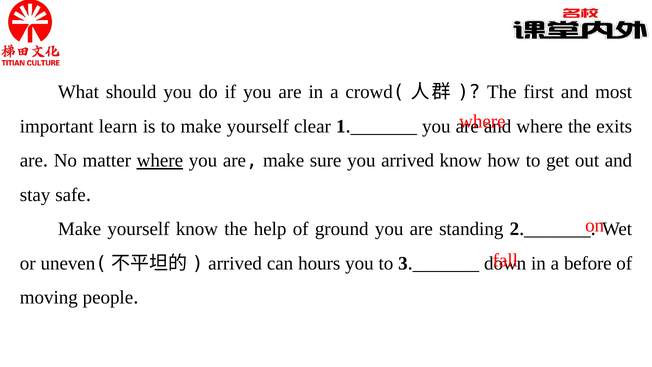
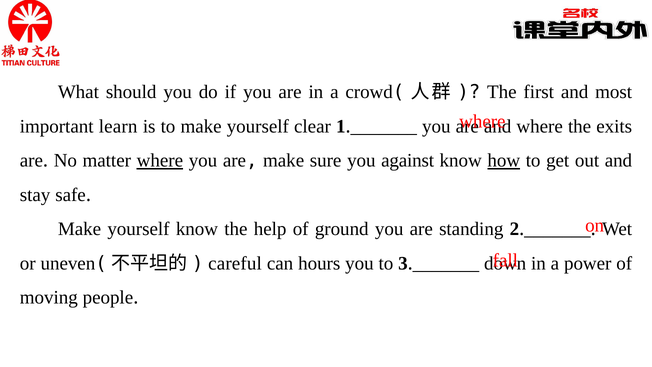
you arrived: arrived -> against (408, 161)
how underline: none -> present (504, 161)
arrived: arrived -> careful (235, 263)
before: before -> power (588, 263)
